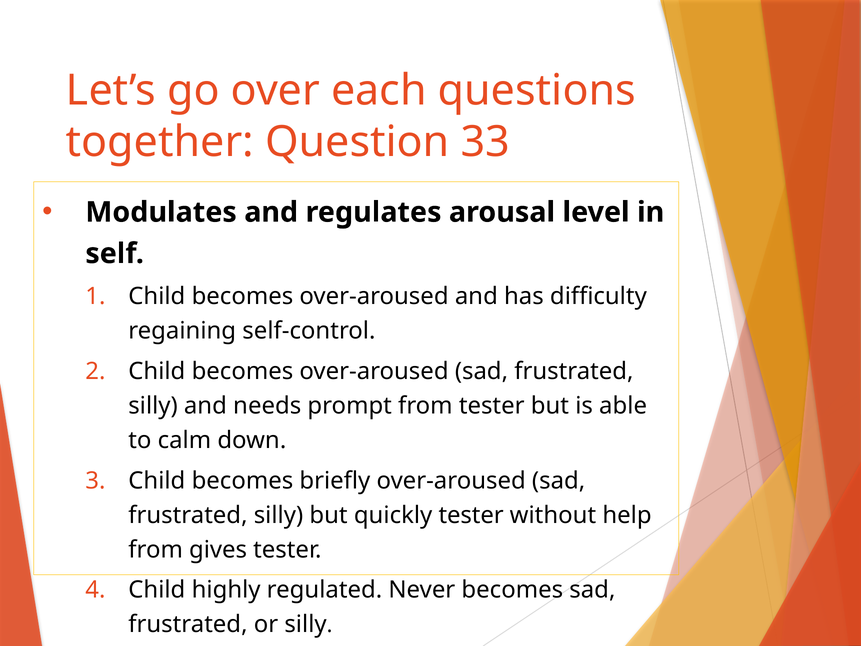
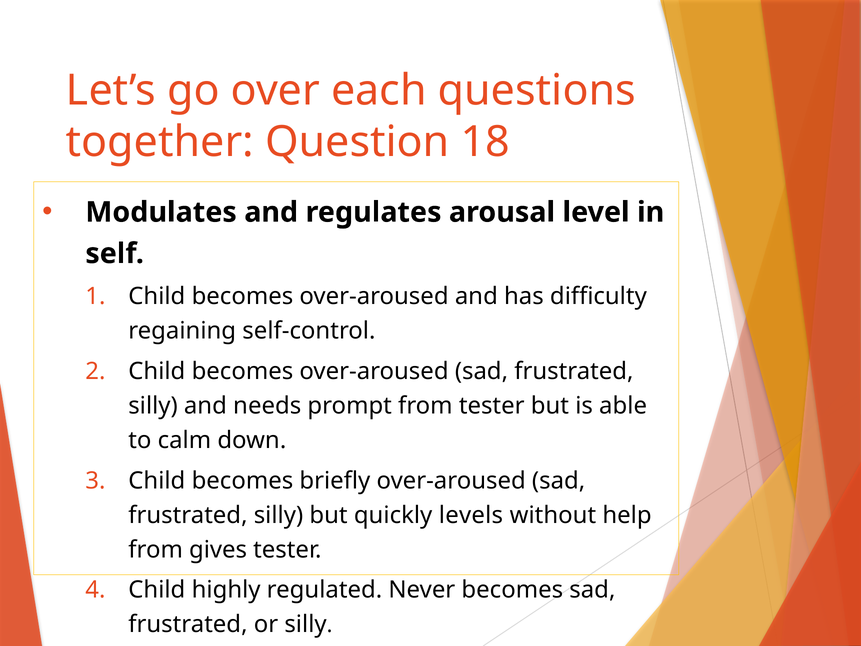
33: 33 -> 18 (485, 142)
quickly tester: tester -> levels (471, 515)
